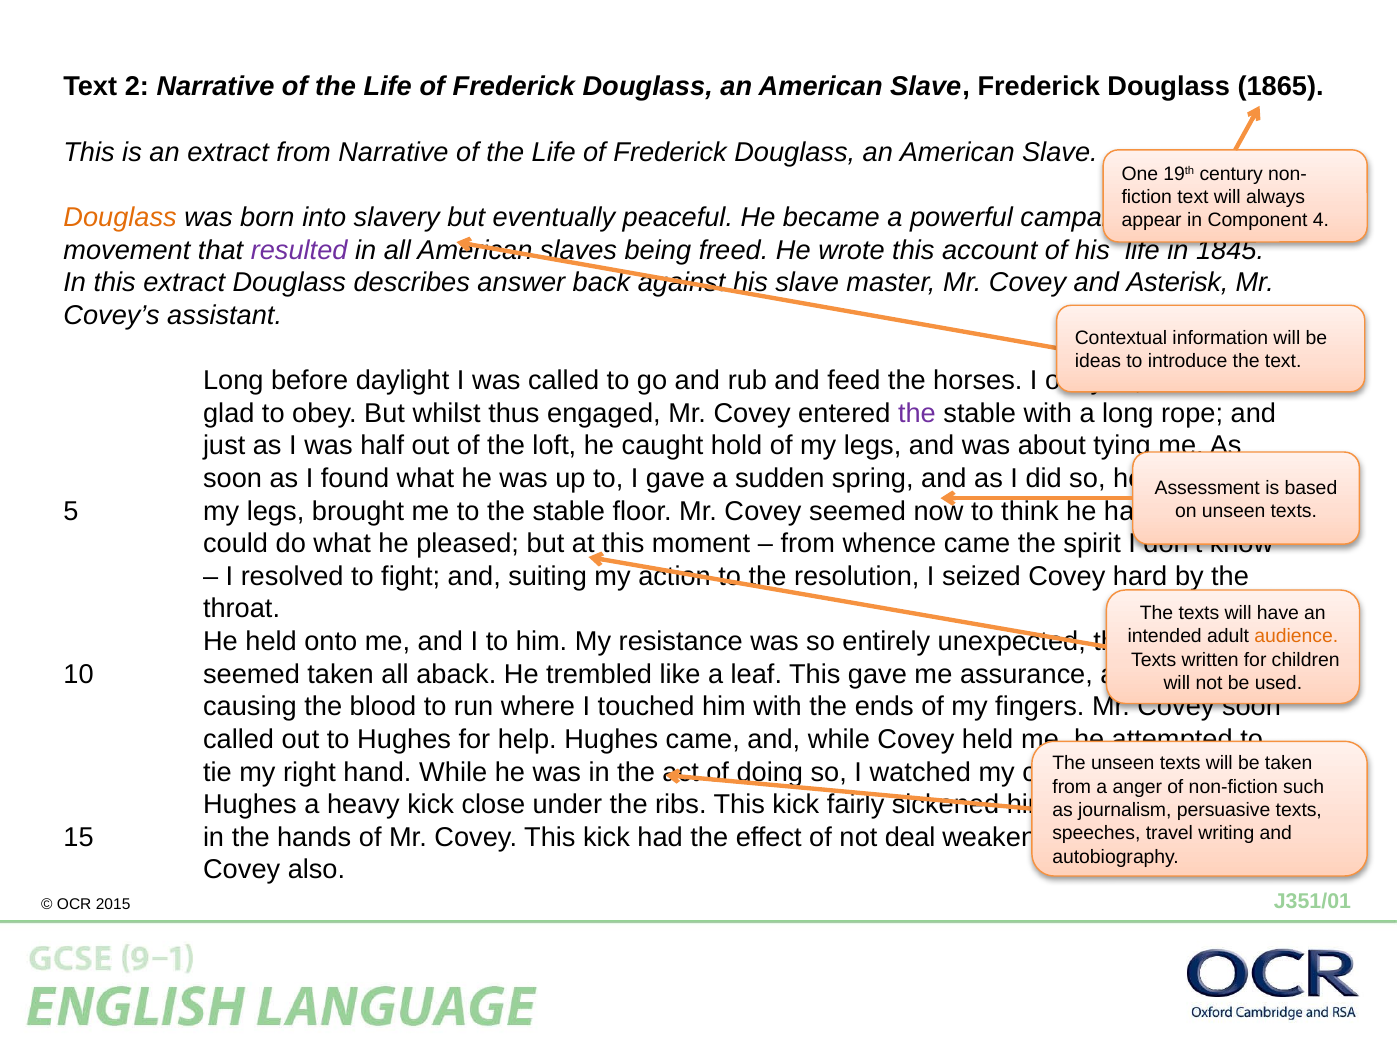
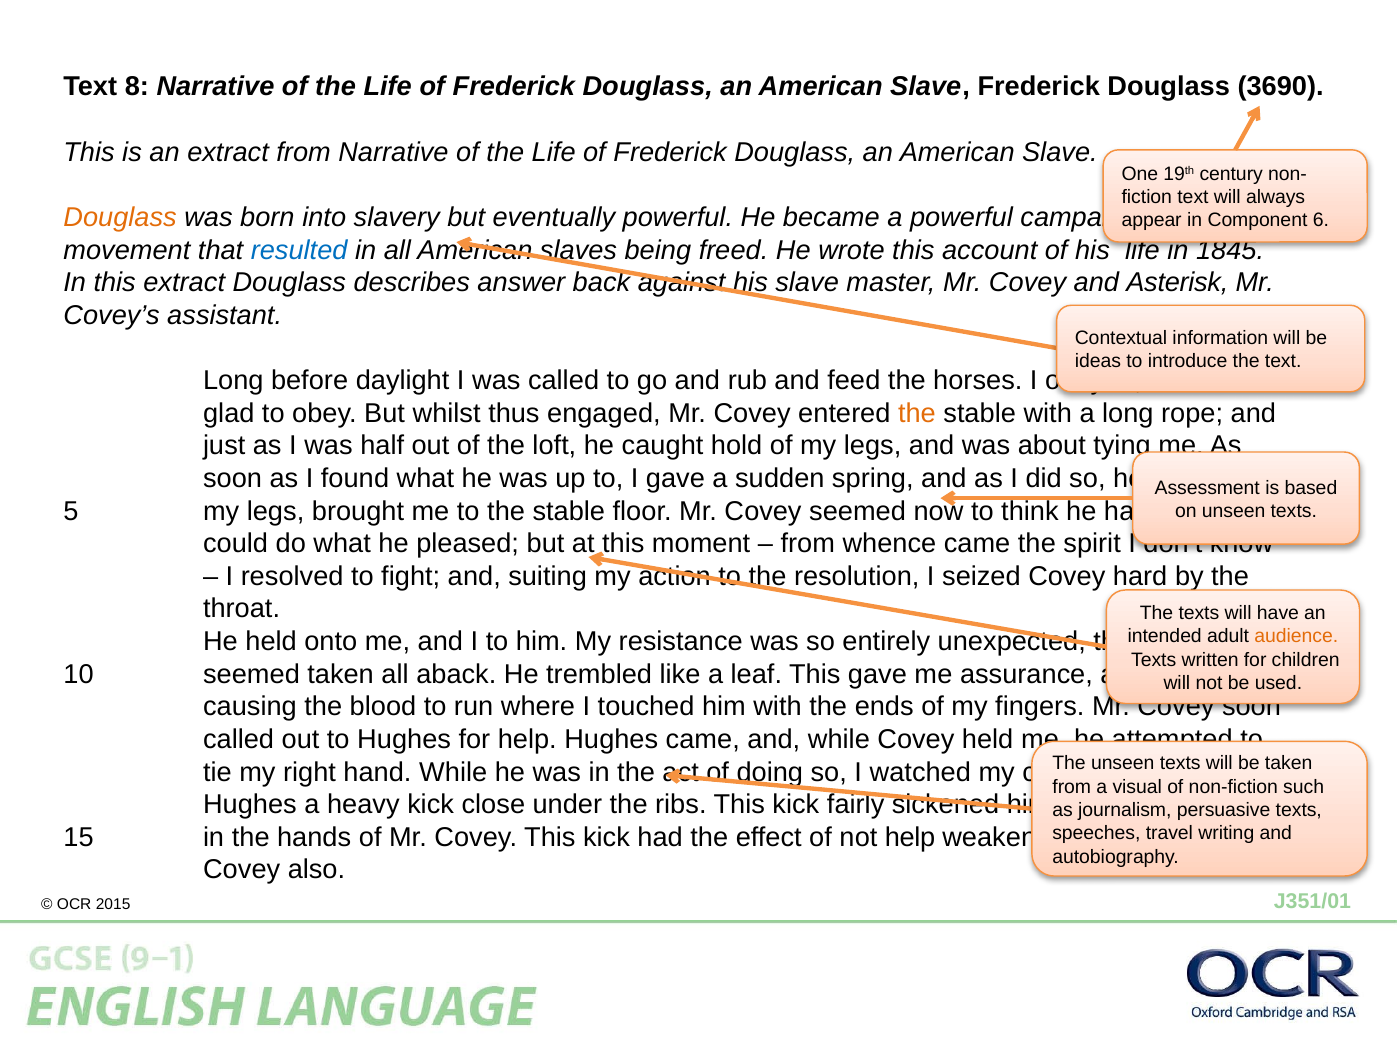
2: 2 -> 8 (137, 87)
1865: 1865 -> 3690 (1281, 87)
eventually peaceful: peaceful -> powerful (678, 217)
4: 4 -> 6 (1321, 220)
resulted colour: purple -> blue (299, 250)
the colour: purple -> orange (917, 413)
anger: anger -> visual (1137, 786)
not deal: deal -> help (910, 837)
